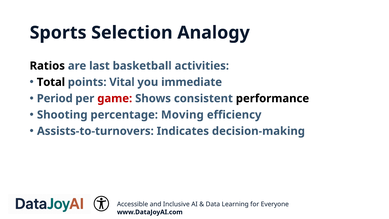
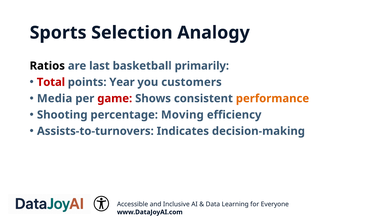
activities: activities -> primarily (202, 66)
Total colour: black -> red (51, 82)
Vital: Vital -> Year (122, 82)
immediate: immediate -> customers (192, 82)
Period: Period -> Media (55, 98)
performance colour: black -> orange (272, 98)
